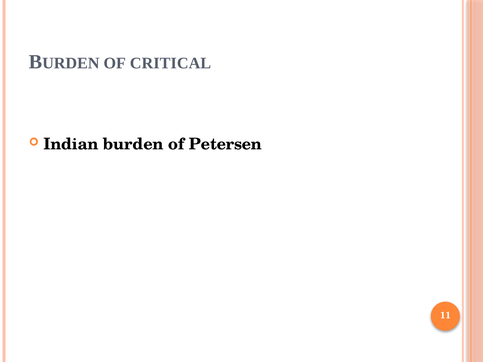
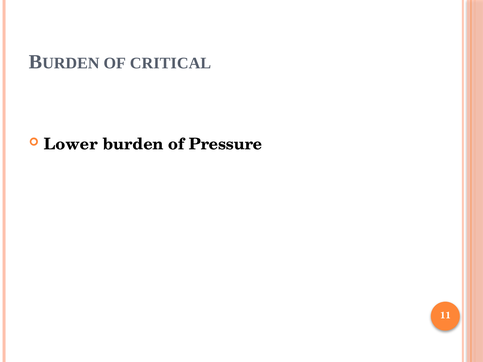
Indian: Indian -> Lower (71, 144)
Petersen: Petersen -> Pressure (225, 144)
